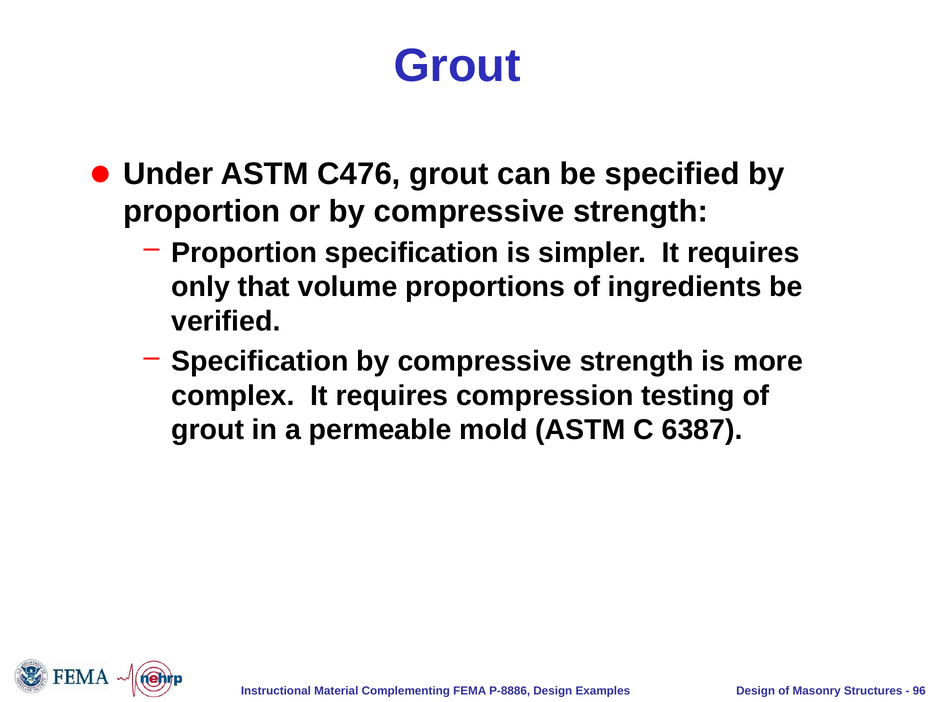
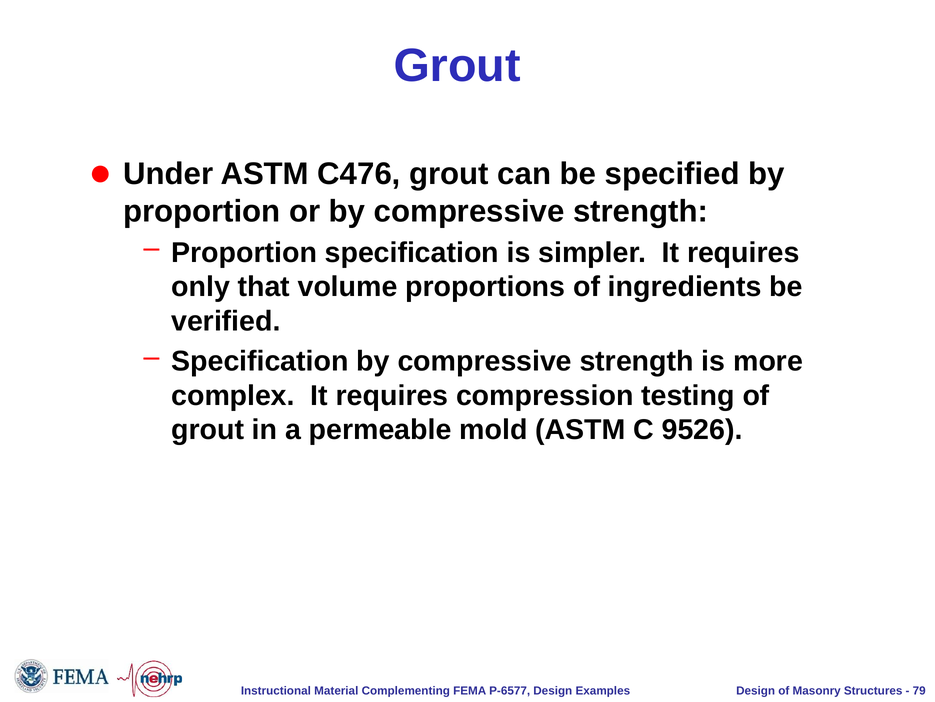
6387: 6387 -> 9526 (702, 429)
P-8886: P-8886 -> P-6577 (510, 690)
96: 96 -> 79 (919, 690)
